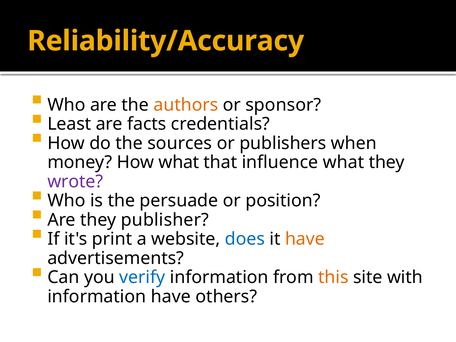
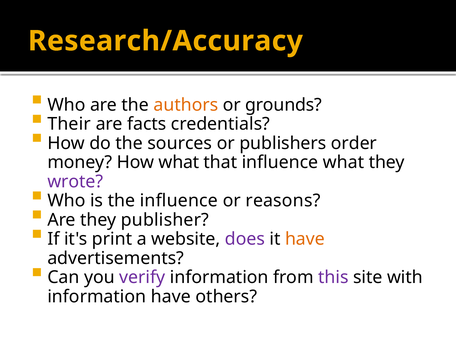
Reliability/Accuracy: Reliability/Accuracy -> Research/Accuracy (165, 41)
sponsor: sponsor -> grounds (283, 105)
Least: Least -> Their (69, 124)
when: when -> order (354, 143)
the persuade: persuade -> influence (179, 201)
position: position -> reasons (283, 201)
does colour: blue -> purple (245, 239)
verify colour: blue -> purple (142, 277)
this colour: orange -> purple (333, 277)
